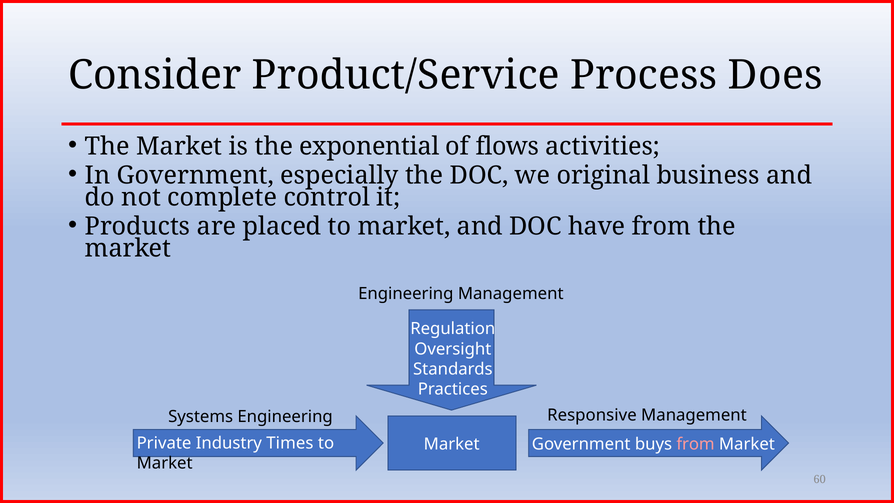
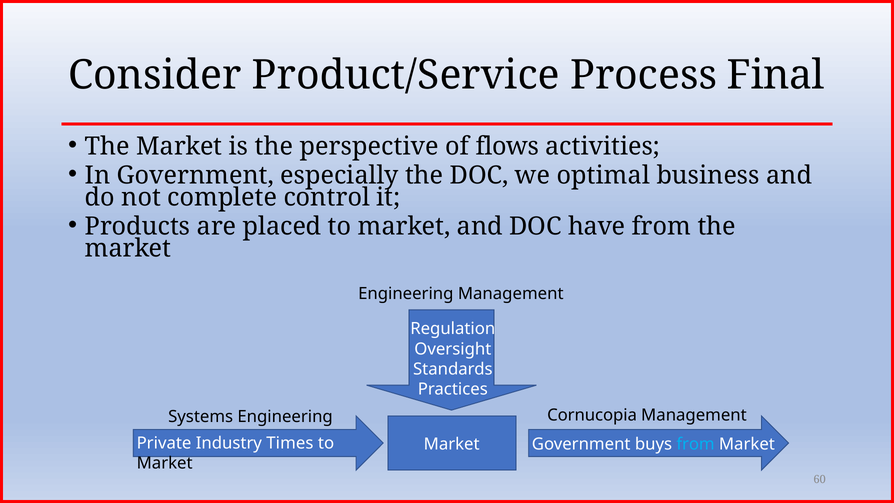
Does: Does -> Final (776, 75)
exponential: exponential -> perspective (369, 146)
original: original -> optimal (603, 176)
Responsive: Responsive -> Cornucopia (592, 415)
from colour: pink -> light blue (696, 444)
